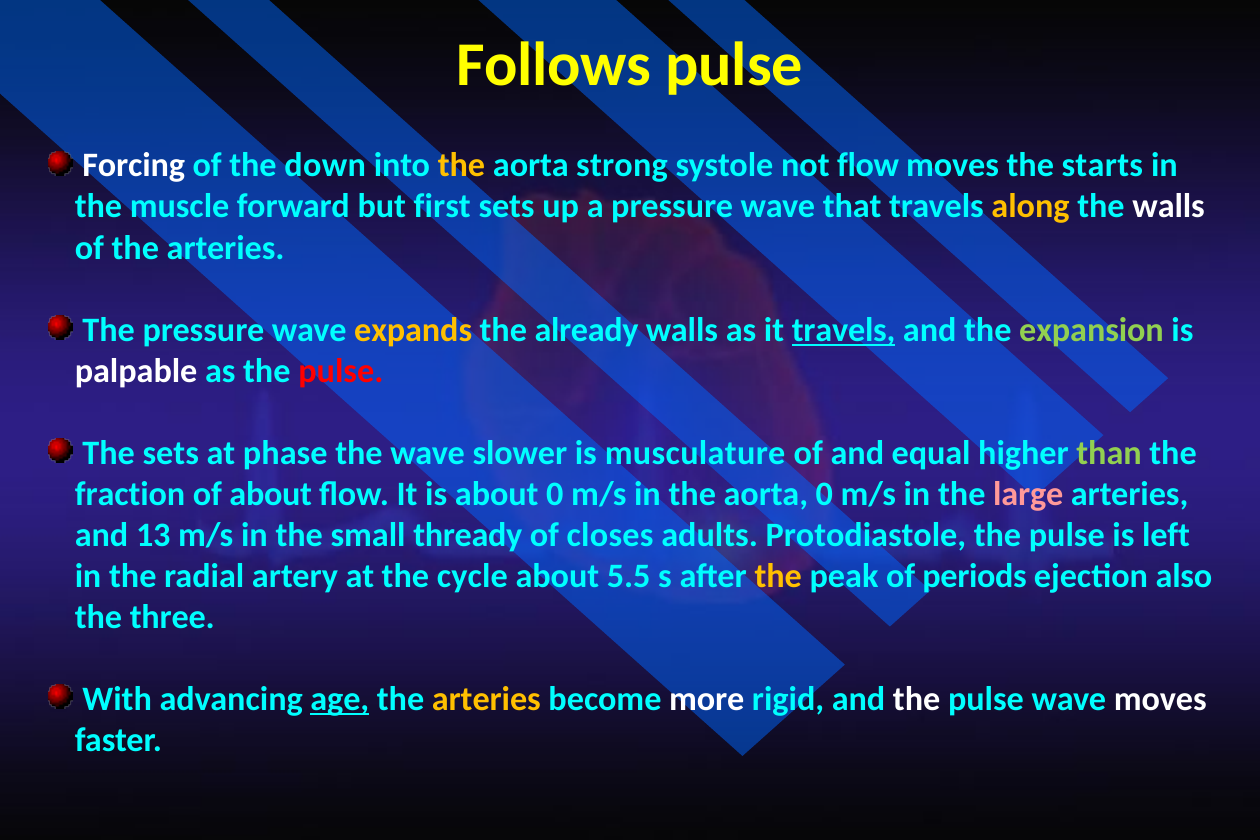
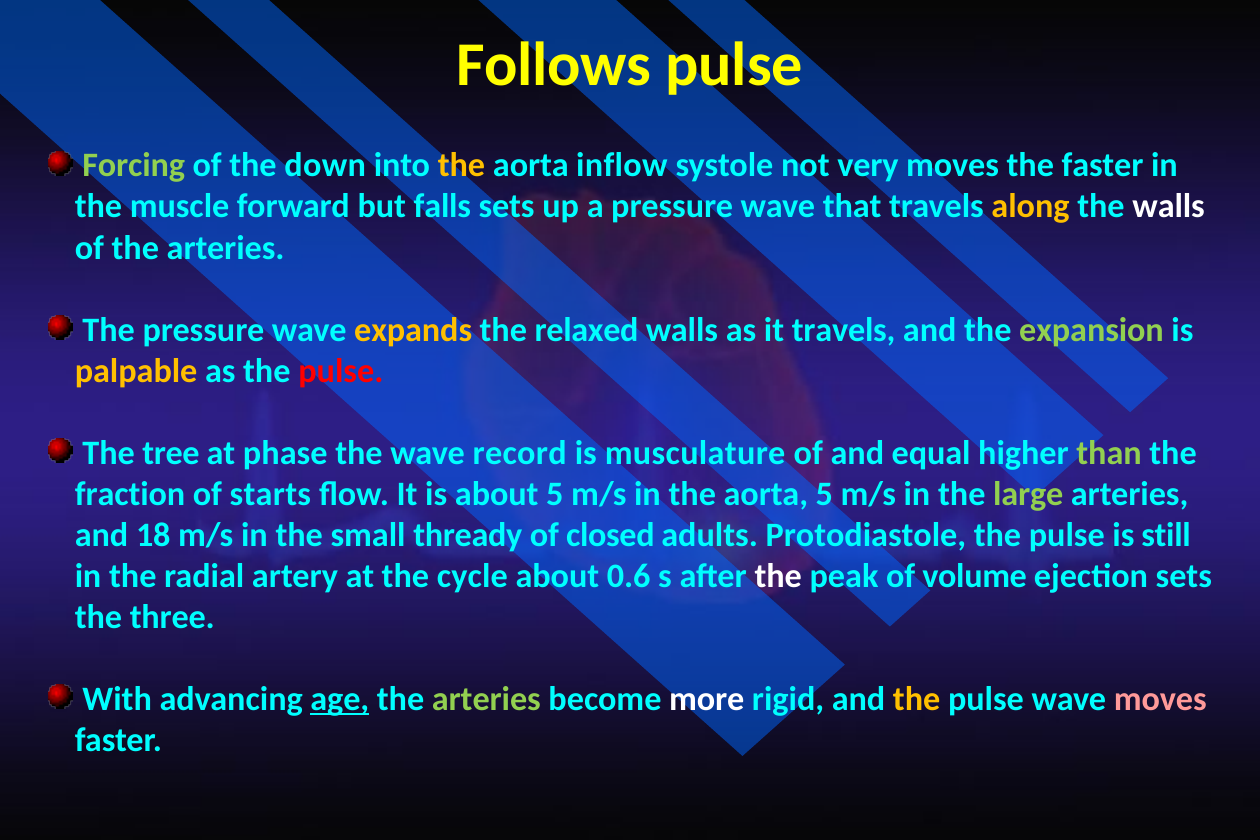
Forcing colour: white -> light green (134, 166)
strong: strong -> inflow (622, 166)
not flow: flow -> very (868, 166)
the starts: starts -> faster (1103, 166)
first: first -> falls (442, 207)
already: already -> relaxed (587, 330)
travels underline: present -> none (844, 330)
palpable colour: white -> yellow (136, 371)
The sets: sets -> tree (171, 453)
slower: slower -> record (520, 453)
of about: about -> starts (270, 494)
about 0: 0 -> 5 (555, 494)
aorta 0: 0 -> 5 (824, 494)
large colour: pink -> light green (1028, 494)
13: 13 -> 18 (153, 535)
closes: closes -> closed (610, 535)
left: left -> still (1166, 535)
5.5: 5.5 -> 0.6 (629, 576)
the colour: yellow -> white (778, 576)
periods: periods -> volume (975, 576)
ejection also: also -> sets (1184, 576)
arteries colour: yellow -> light green (486, 699)
the colour: white -> yellow (917, 699)
moves colour: white -> pink (1160, 699)
